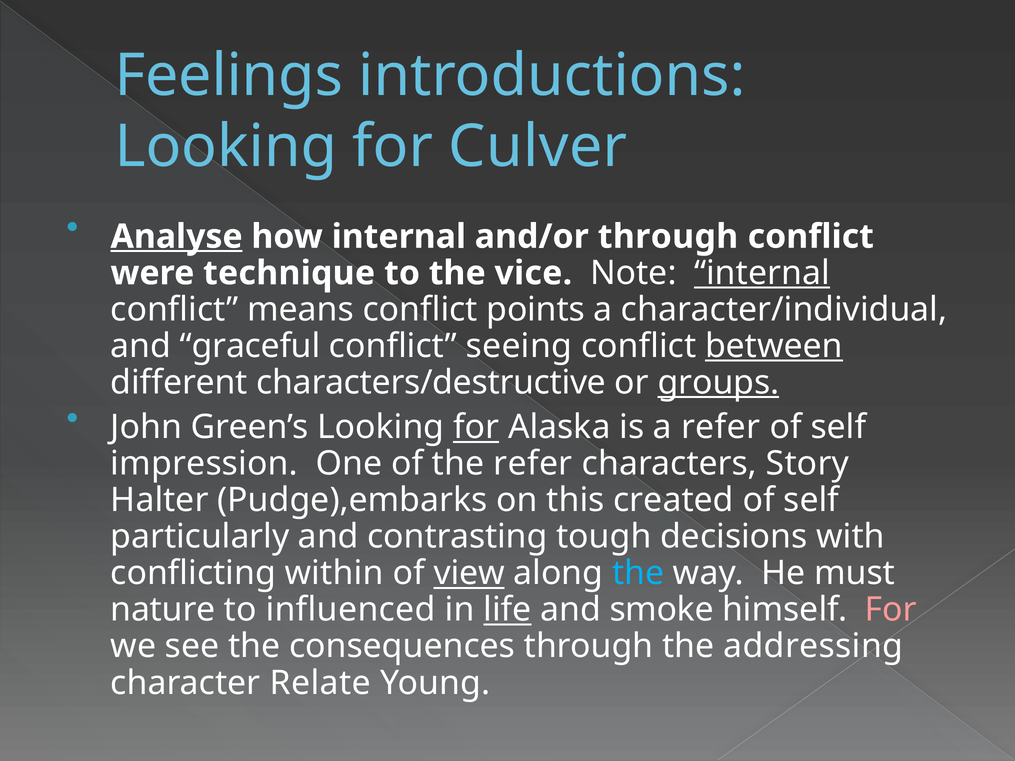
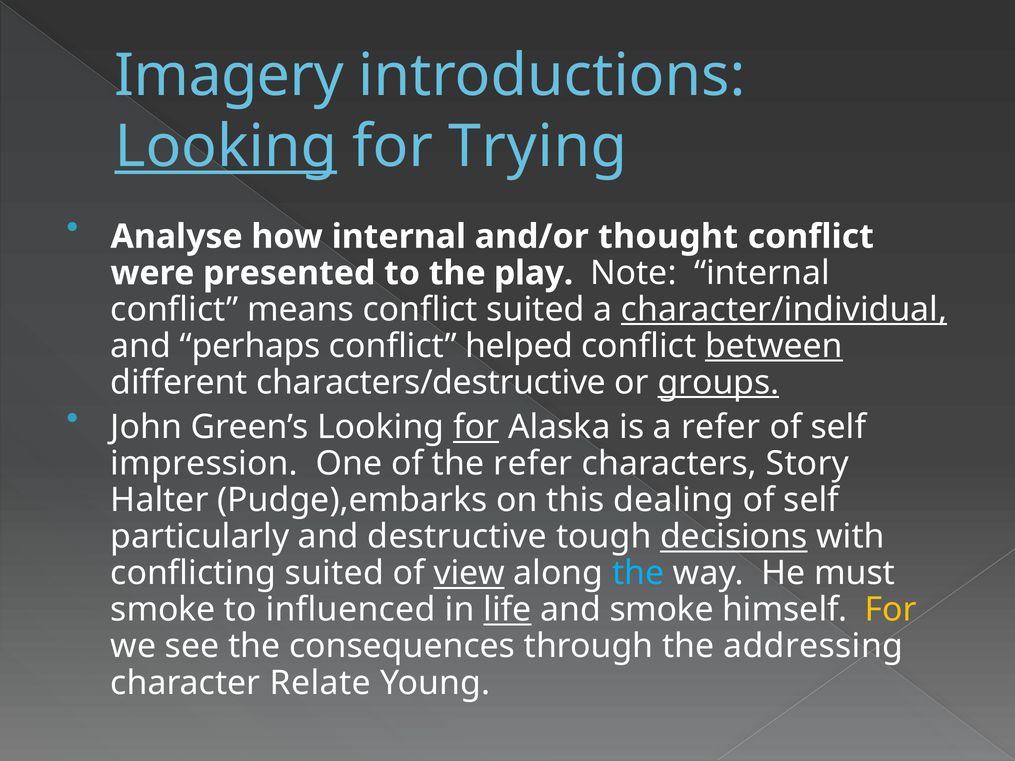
Feelings: Feelings -> Imagery (229, 76)
Looking underline: none -> present (226, 147)
Culver: Culver -> Trying (538, 147)
Analyse underline: present -> none (177, 237)
and/or through: through -> thought (668, 237)
technique: technique -> presented (289, 273)
vice: vice -> play (534, 273)
internal underline: present -> none (762, 273)
conflict points: points -> suited (535, 310)
character/individual underline: none -> present (784, 310)
graceful: graceful -> perhaps (250, 346)
seeing: seeing -> helped (519, 346)
created: created -> dealing (673, 500)
contrasting: contrasting -> destructive (457, 537)
decisions underline: none -> present (734, 537)
conflicting within: within -> suited (334, 573)
nature: nature -> smoke (163, 610)
For colour: pink -> yellow (891, 610)
